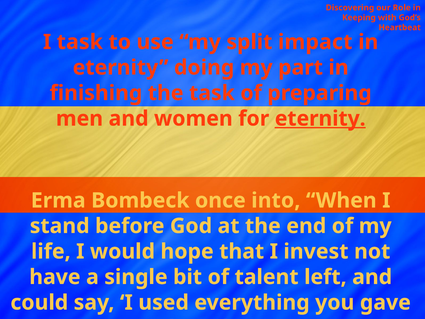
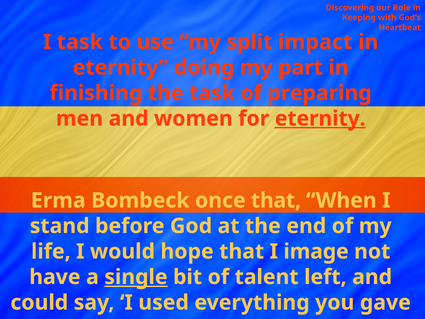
once into: into -> that (276, 200)
invest: invest -> image (316, 251)
single underline: none -> present (136, 277)
